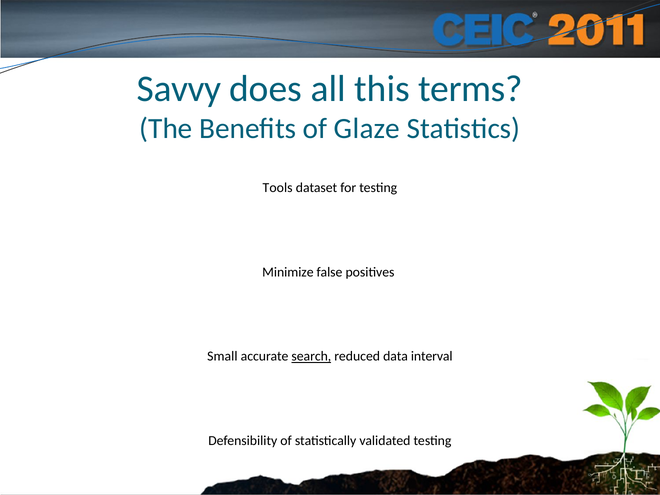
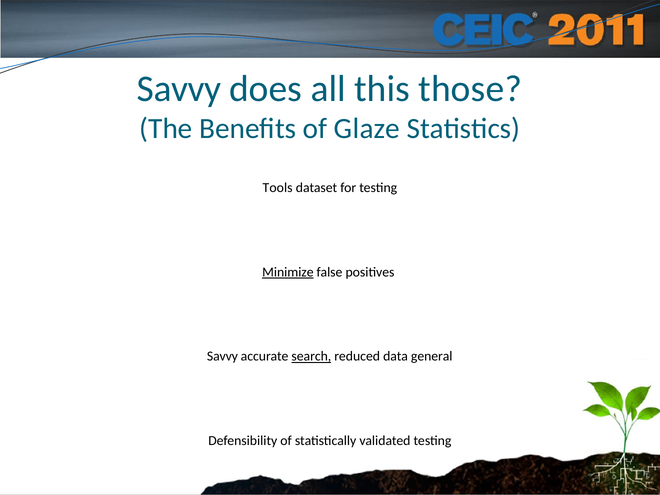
terms: terms -> those (470, 89)
Minimize underline: none -> present (288, 272)
Small: Small -> Savvy (222, 356)
interval: interval -> general (432, 356)
